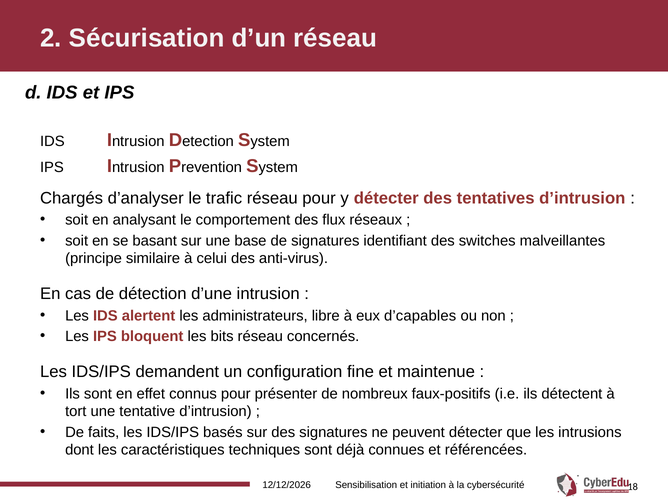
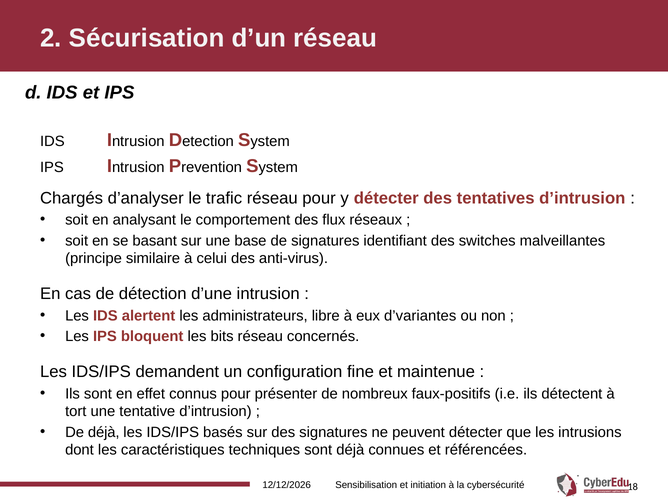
d’capables: d’capables -> d’variantes (420, 316)
De faits: faits -> déjà (104, 432)
